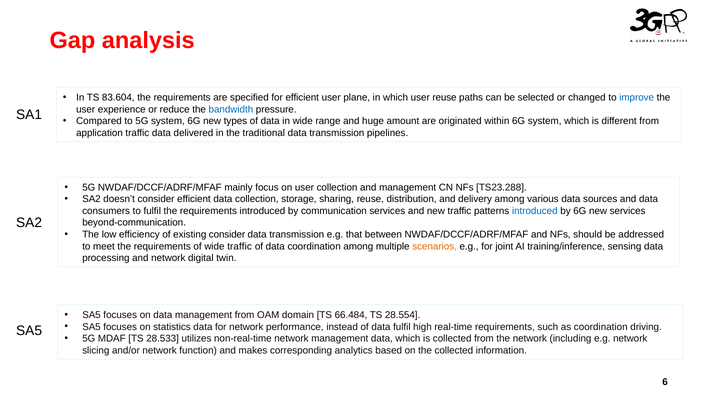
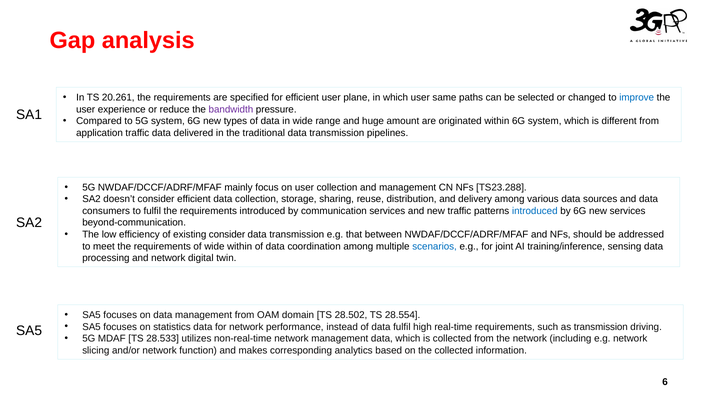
83.604: 83.604 -> 20.261 (118, 98)
user reuse: reuse -> same (444, 98)
bandwidth colour: blue -> purple (231, 109)
wide traffic: traffic -> within (240, 246)
scenarios colour: orange -> blue (435, 246)
66.484: 66.484 -> 28.502 (351, 315)
as coordination: coordination -> transmission (601, 327)
